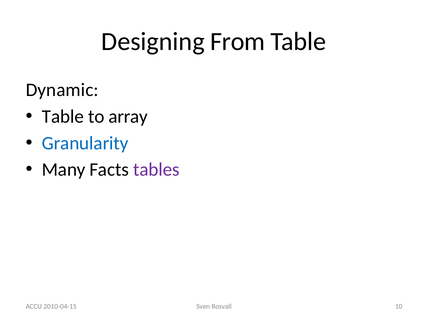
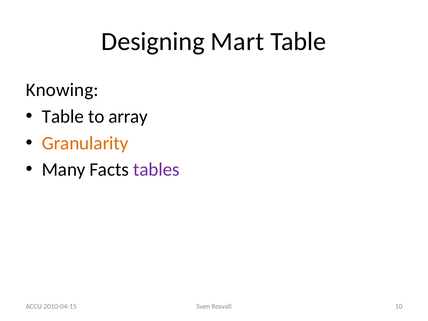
From: From -> Mart (237, 41)
Dynamic: Dynamic -> Knowing (62, 90)
Granularity colour: blue -> orange (85, 143)
